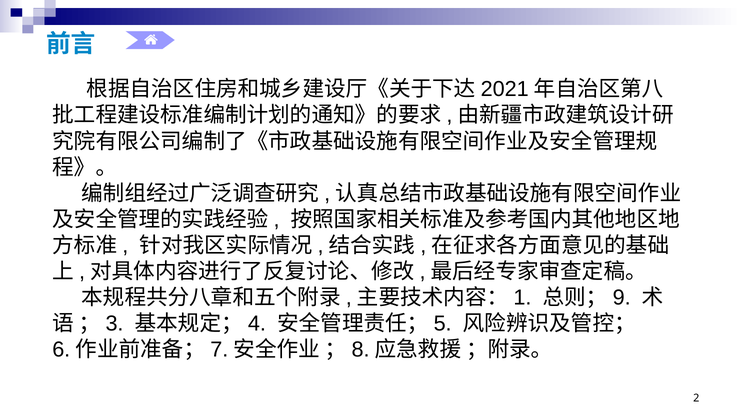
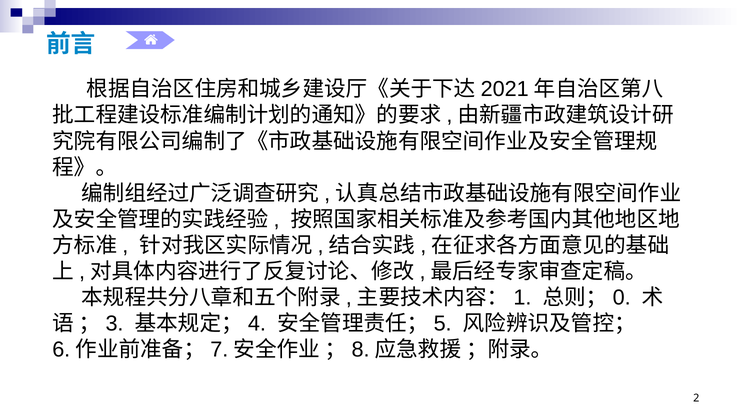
9: 9 -> 0 (622, 297)
